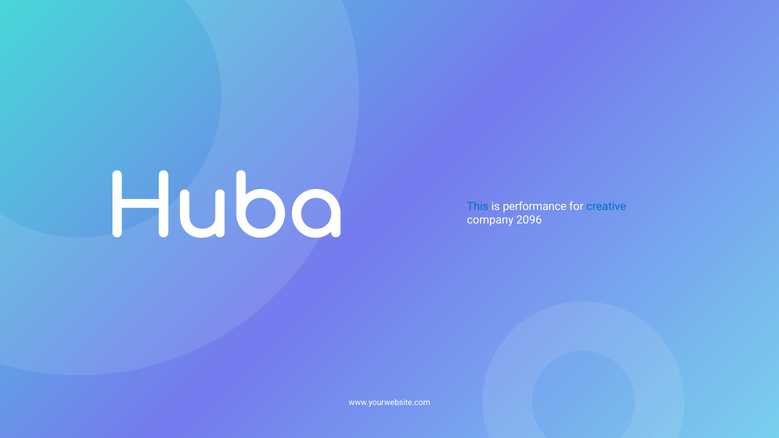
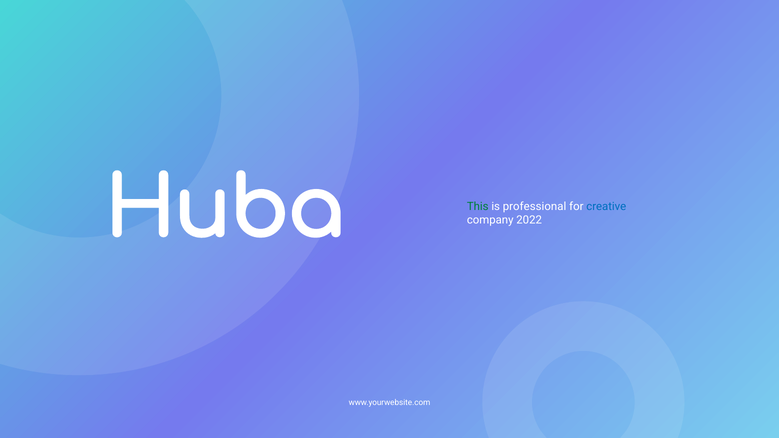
This colour: blue -> green (478, 207)
performance: performance -> professional (535, 207)
2096: 2096 -> 2022 (529, 220)
